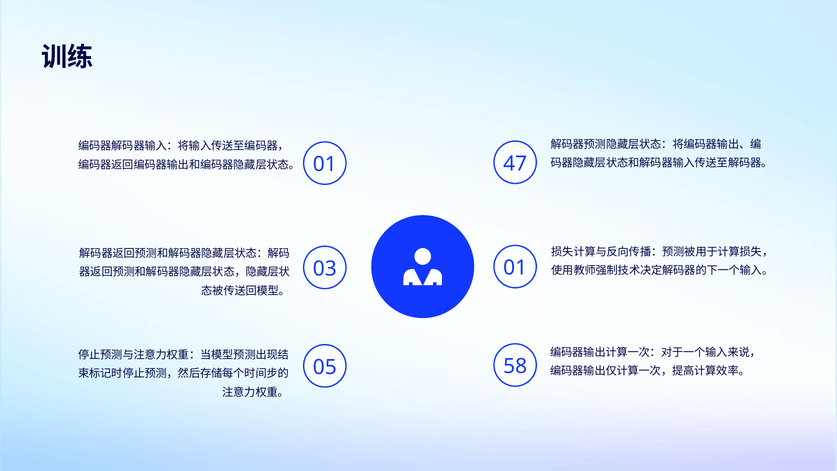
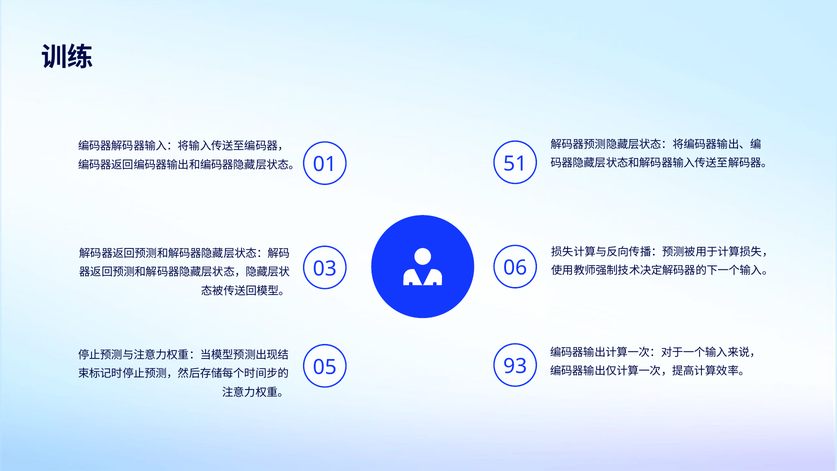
47: 47 -> 51 (515, 164)
03 01: 01 -> 06 (515, 268)
58: 58 -> 93 (515, 366)
